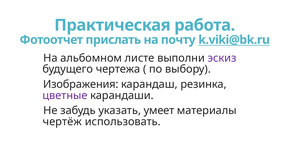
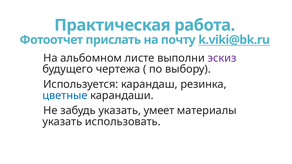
Изображения: Изображения -> Используется (81, 84)
цветные colour: purple -> blue (65, 96)
чертёж: чертёж -> указать (62, 122)
